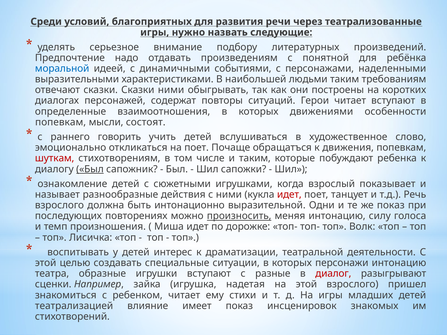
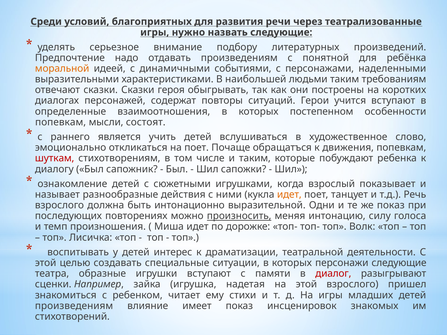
моральной colour: blue -> orange (62, 69)
Сказки ними: ними -> героя (171, 90)
Герои читает: читает -> учится (350, 101)
движениями: движениями -> постепенном (322, 111)
говорить: говорить -> является (119, 137)
Был underline: present -> none (90, 169)
идет colour: red -> orange (289, 195)
персонажи интонацию: интонацию -> следующие (399, 263)
разные: разные -> памяти (273, 274)
театрализацией: театрализацией -> произведениям (74, 306)
